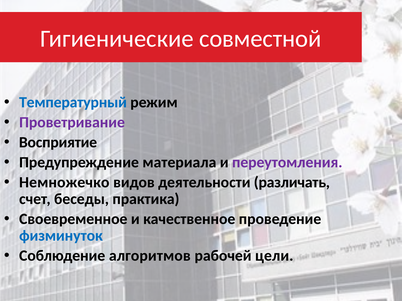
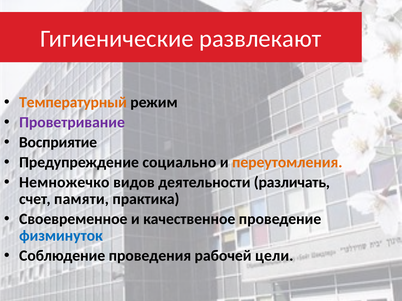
совместной: совместной -> развлекают (260, 39)
Температурный colour: blue -> orange (73, 103)
материала: материала -> социально (179, 163)
переутомления colour: purple -> orange (287, 163)
беседы: беседы -> памяти (81, 199)
алгоритмов: алгоритмов -> проведения (150, 256)
